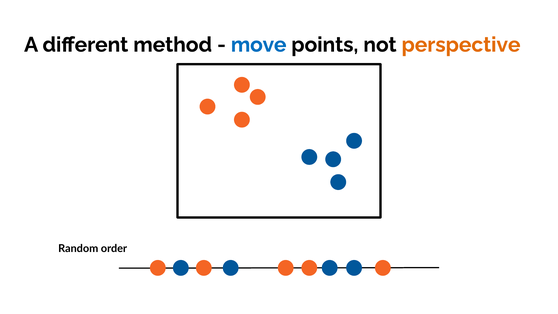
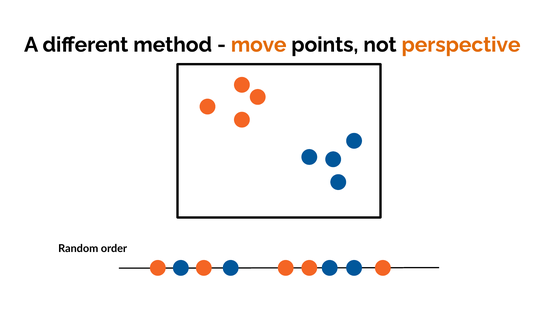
move colour: blue -> orange (259, 45)
